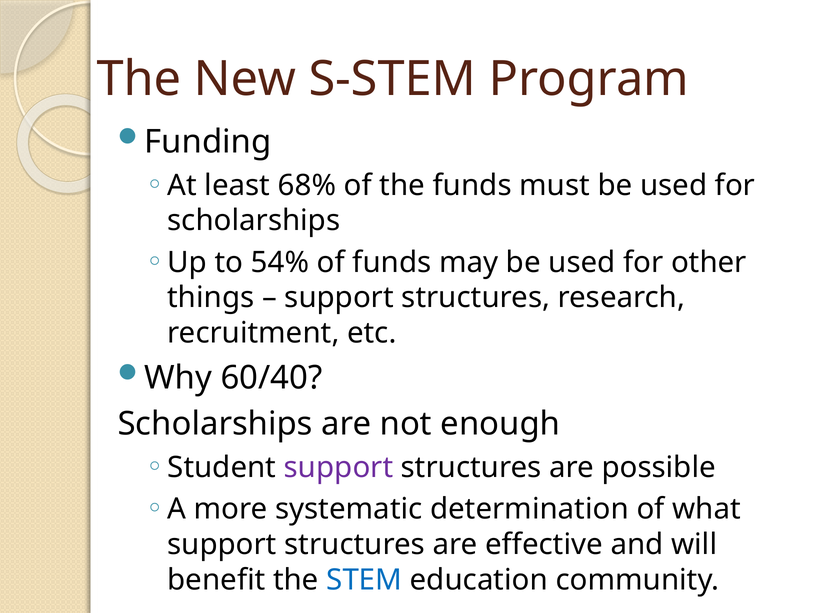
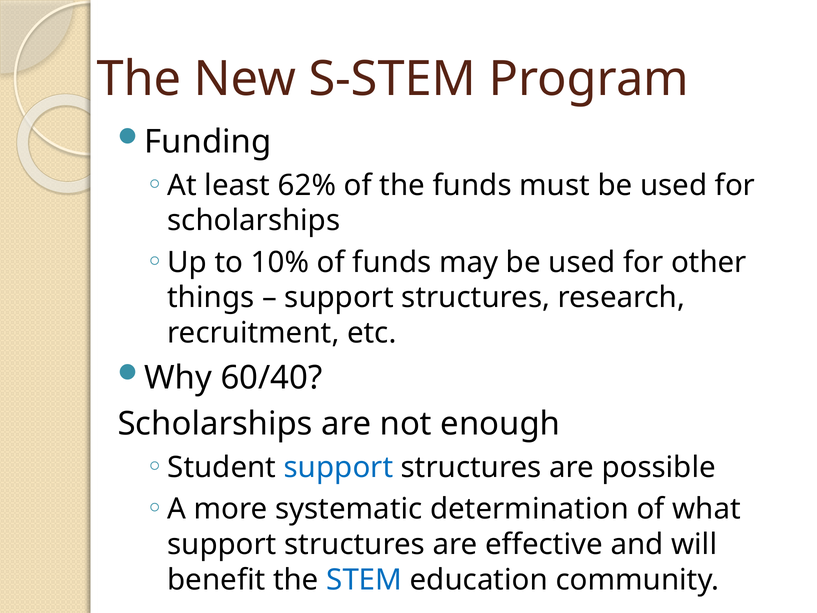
68%: 68% -> 62% (307, 185)
54%: 54% -> 10% (280, 262)
support colour: purple -> blue (339, 467)
